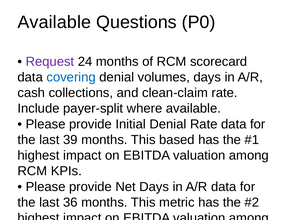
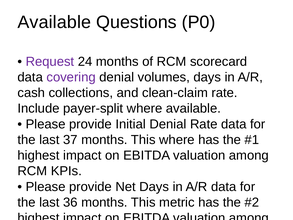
covering colour: blue -> purple (71, 77)
39: 39 -> 37 (70, 140)
This based: based -> where (177, 140)
